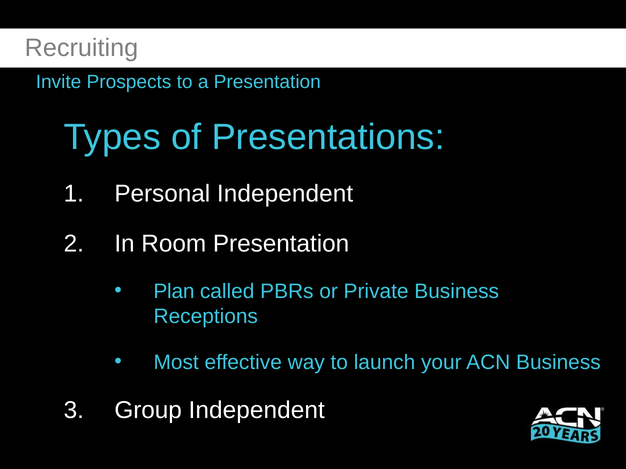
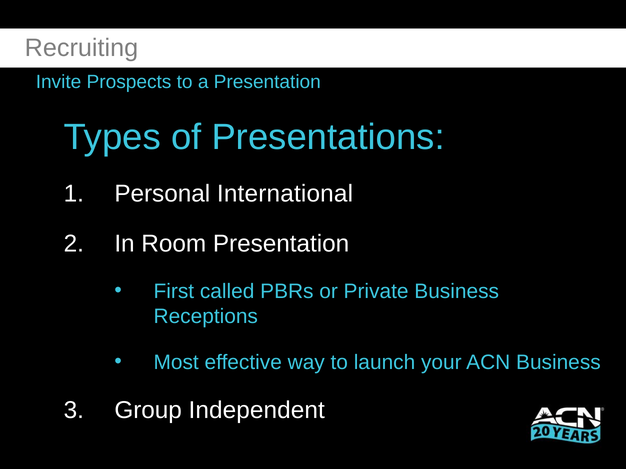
Personal Independent: Independent -> International (285, 194)
Plan: Plan -> First (174, 292)
